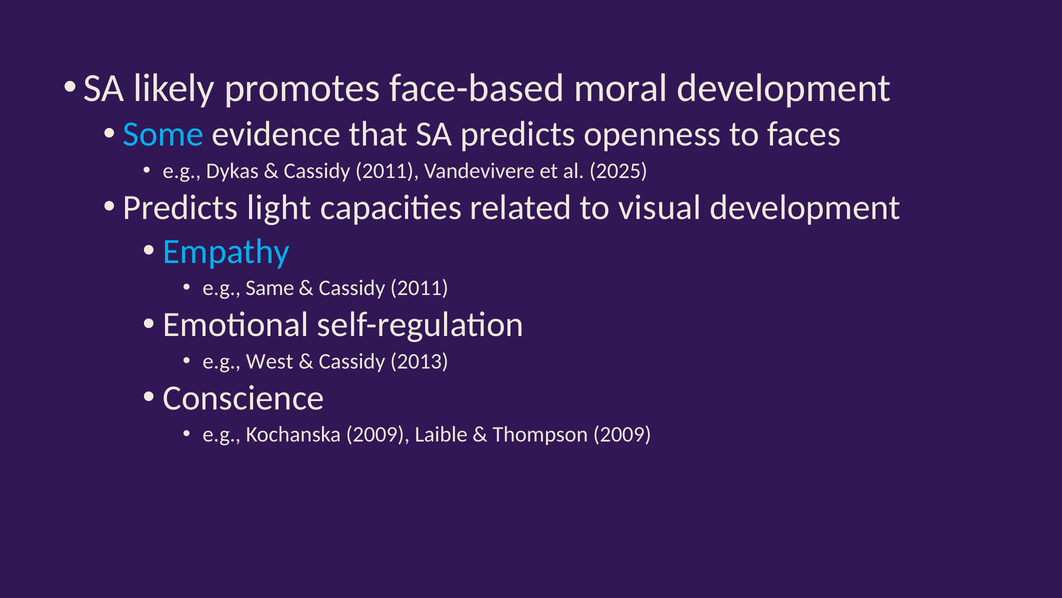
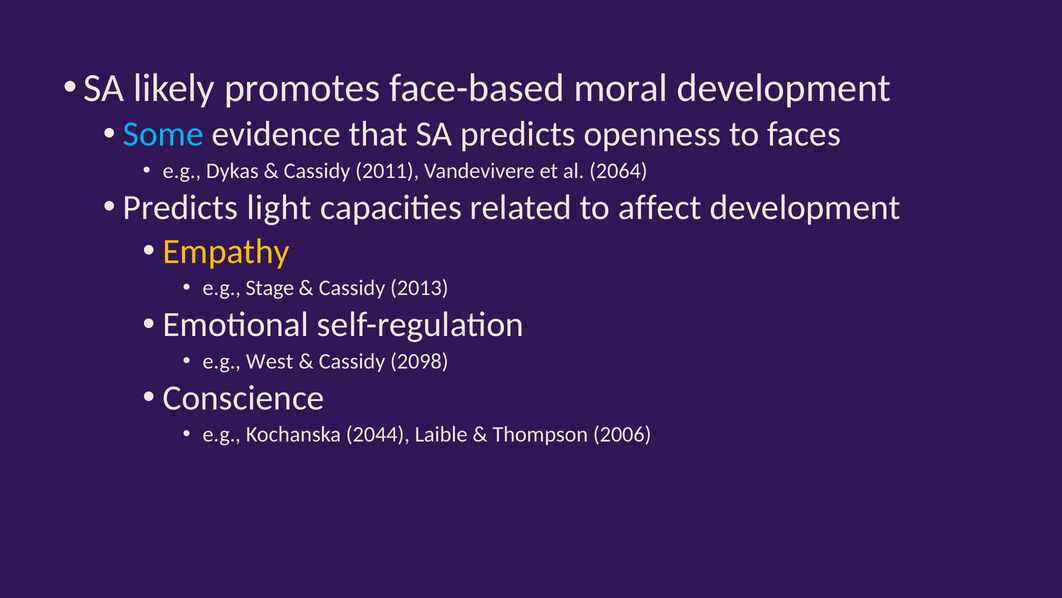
2025: 2025 -> 2064 (618, 171)
visual: visual -> affect (660, 207)
Empathy colour: light blue -> yellow (226, 251)
Same: Same -> Stage (270, 288)
2011: 2011 -> 2013 (419, 288)
2013: 2013 -> 2098 (419, 361)
Kochanska 2009: 2009 -> 2044 (378, 434)
Thompson 2009: 2009 -> 2006 (622, 434)
